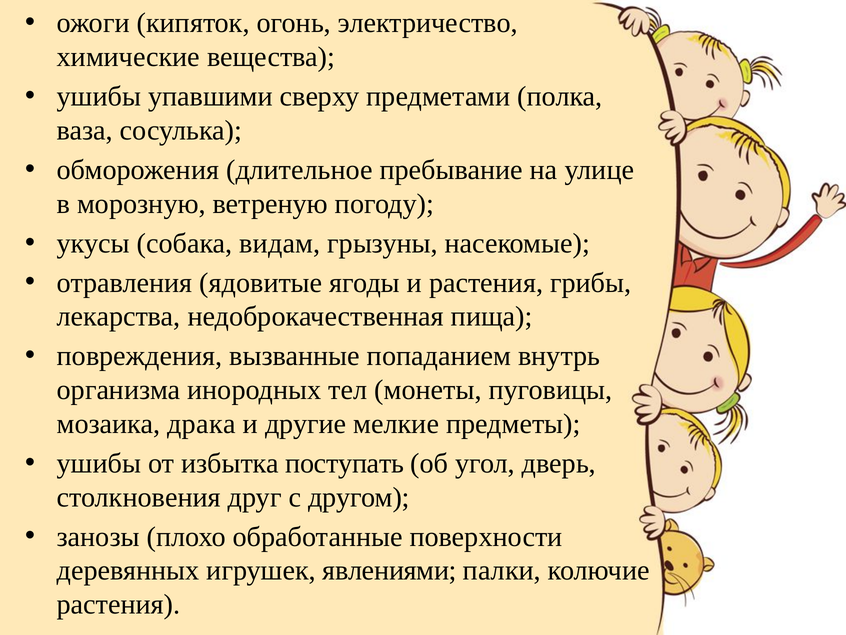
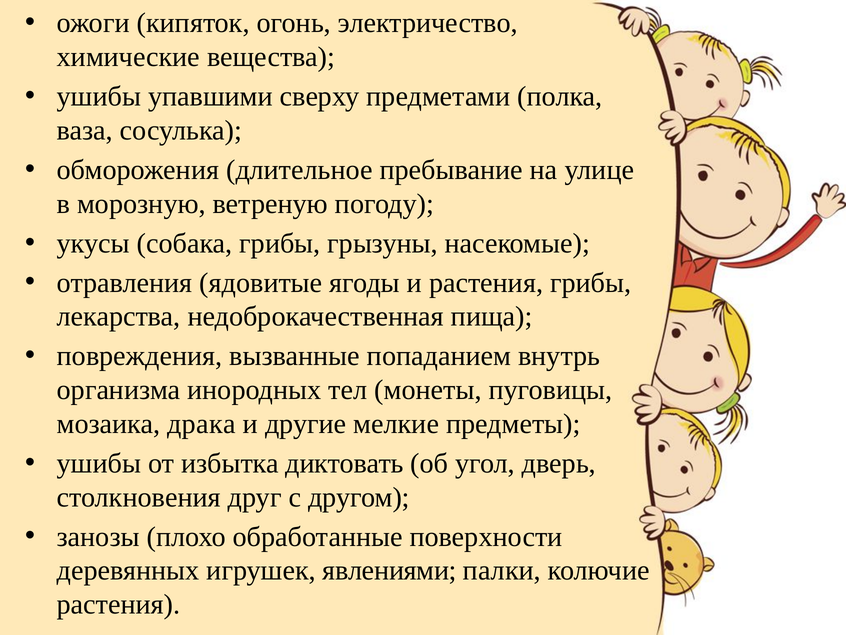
собака видам: видам -> грибы (280, 243)
поступать: поступать -> диктовать (345, 463)
